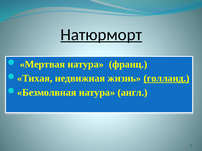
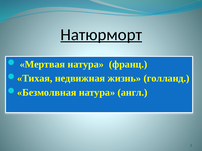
голланд underline: present -> none (166, 79)
